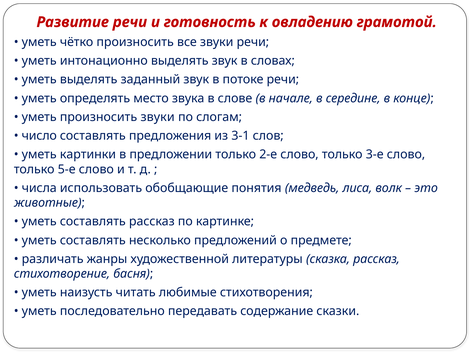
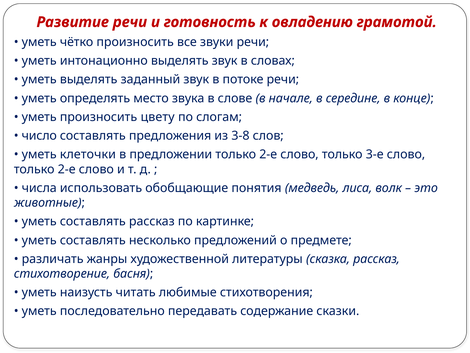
произносить звуки: звуки -> цвету (158, 117)
3-1: 3-1 -> 3-8 (240, 135)
картинки: картинки -> клеточки (88, 154)
5-е: 5-е -> 2-е (67, 169)
